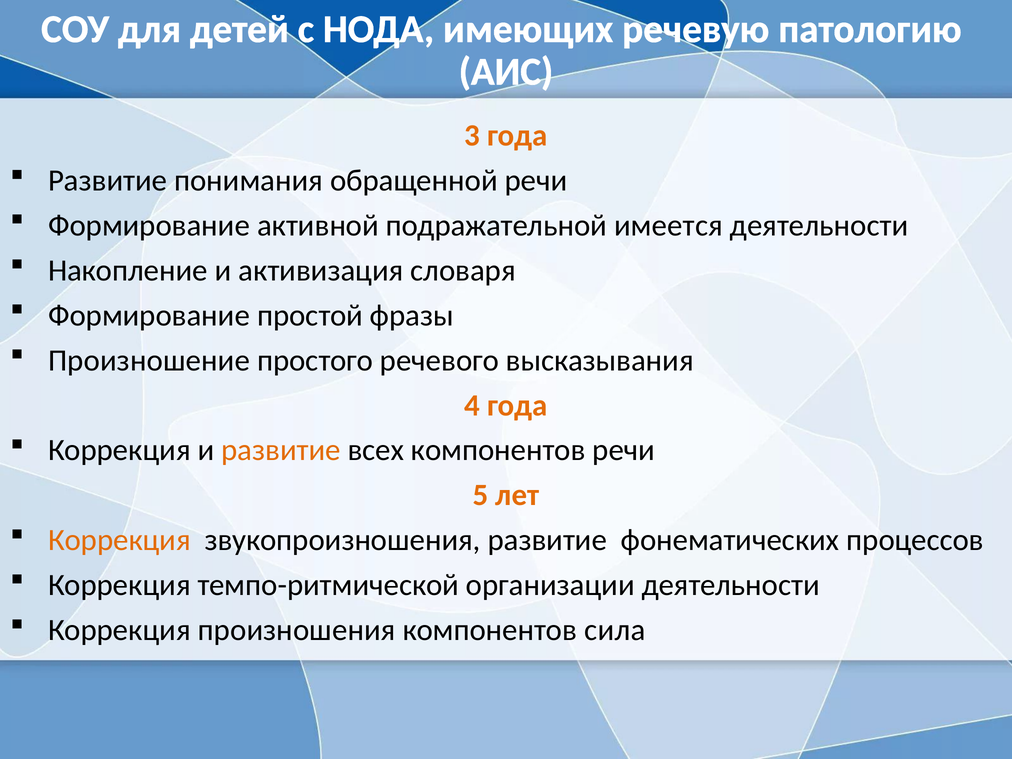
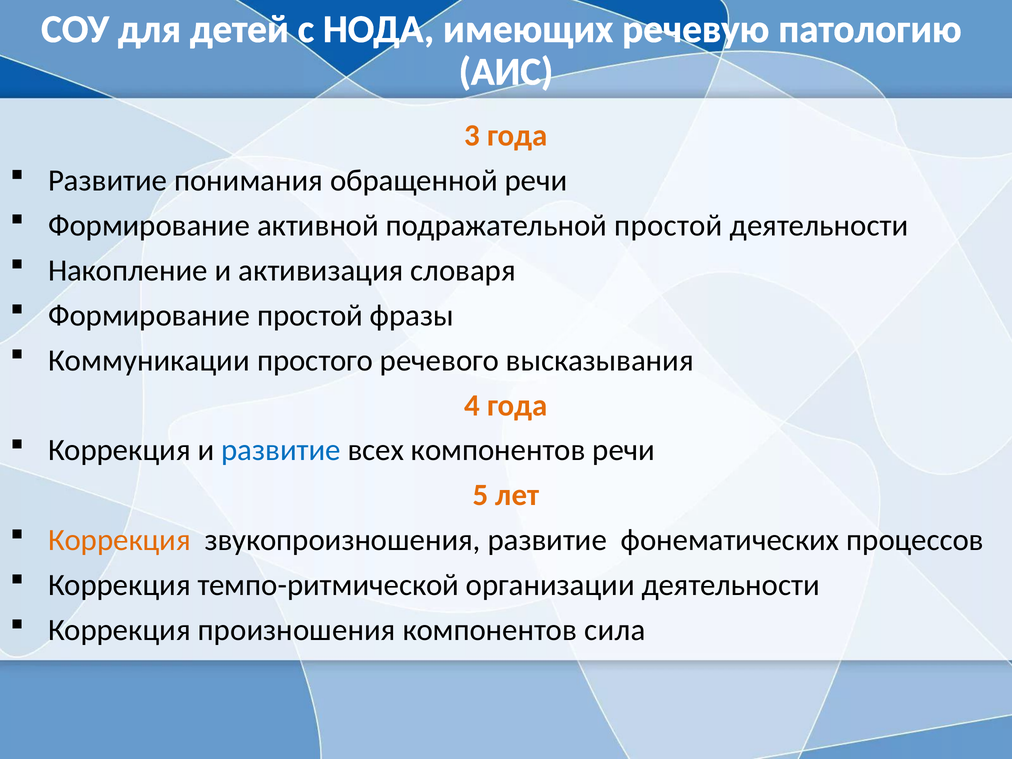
подражательной имеется: имеется -> простой (668, 225)
Произношение: Произношение -> Коммуникации (149, 360)
развитие colour: orange -> blue (281, 450)
